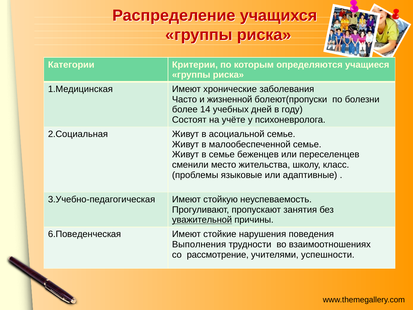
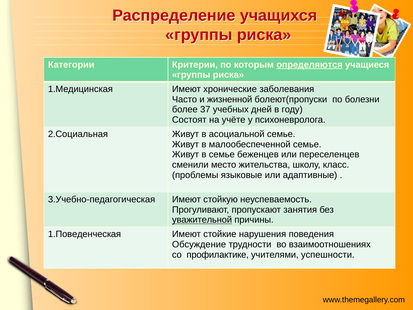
определяются underline: none -> present (310, 65)
14: 14 -> 37 (205, 110)
6.Поведенческая: 6.Поведенческая -> 1.Поведенческая (85, 234)
Выполнения: Выполнения -> Обсуждение (199, 244)
рассмотрение: рассмотрение -> профилактике (218, 254)
